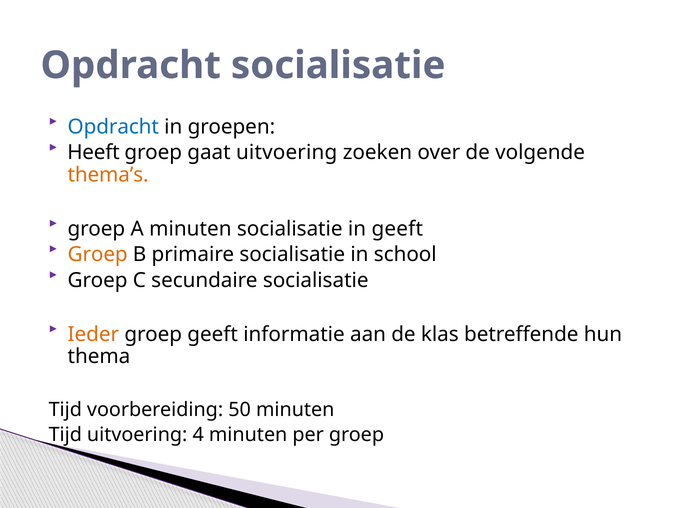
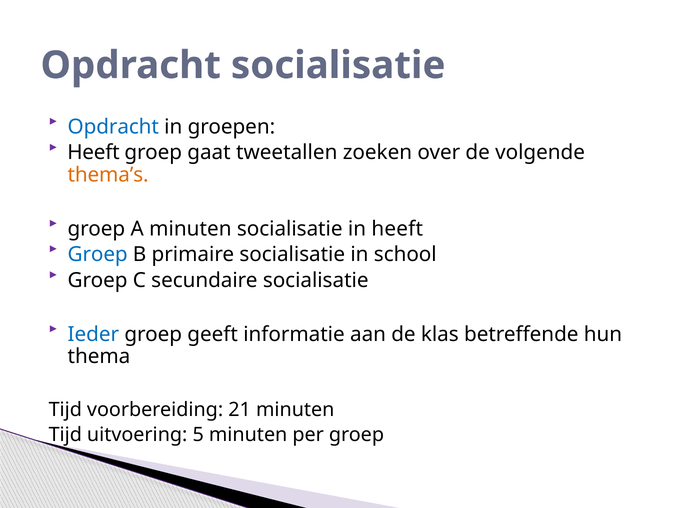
gaat uitvoering: uitvoering -> tweetallen (287, 153)
in geeft: geeft -> heeft (397, 229)
Groep colour: orange -> blue (98, 254)
Ieder colour: orange -> blue (93, 334)
50: 50 -> 21 (240, 410)
4: 4 -> 5 (198, 434)
